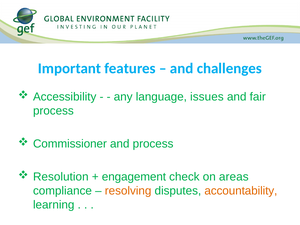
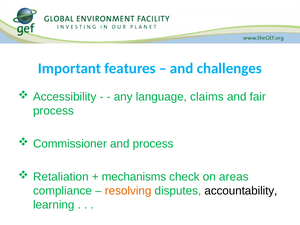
issues: issues -> claims (207, 97)
Resolution: Resolution -> Retaliation (61, 177)
engagement: engagement -> mechanisms (134, 177)
accountability colour: orange -> black (241, 191)
